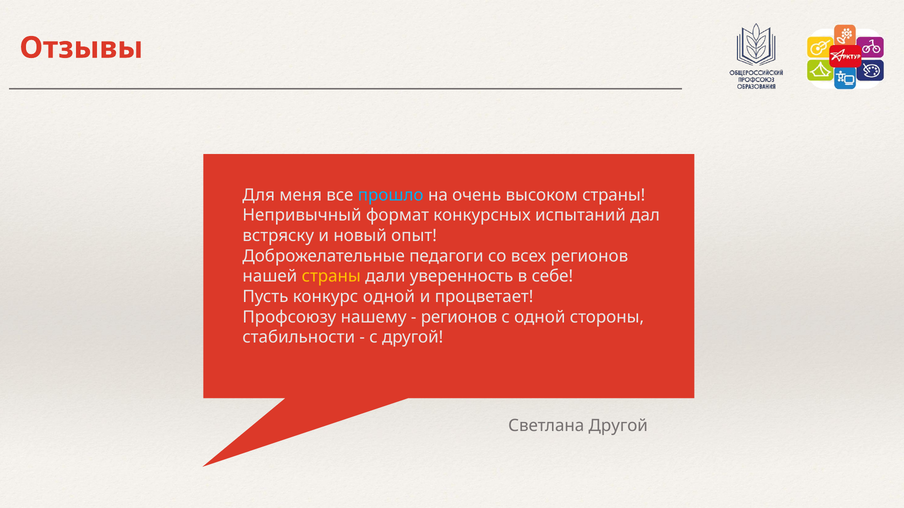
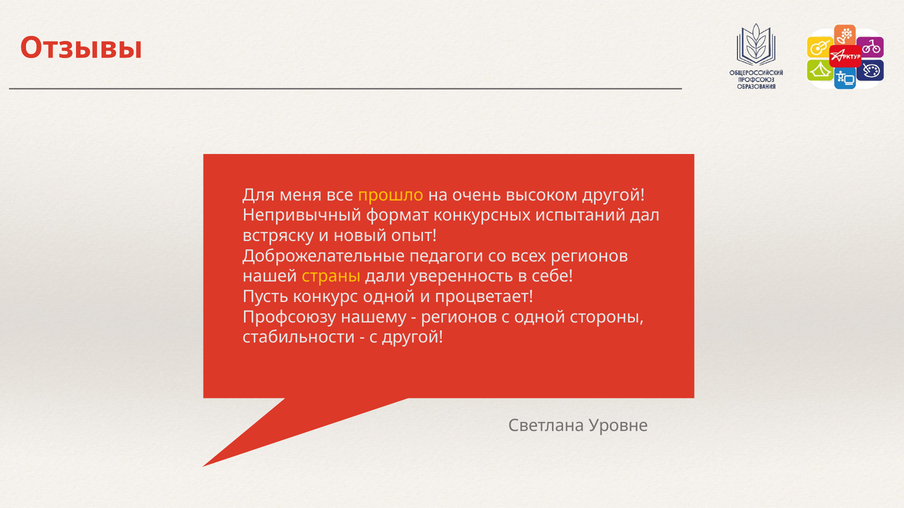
прошло colour: light blue -> yellow (391, 195)
высоком страны: страны -> другой (614, 195)
Светлана Другой: Другой -> Уровне (618, 426)
